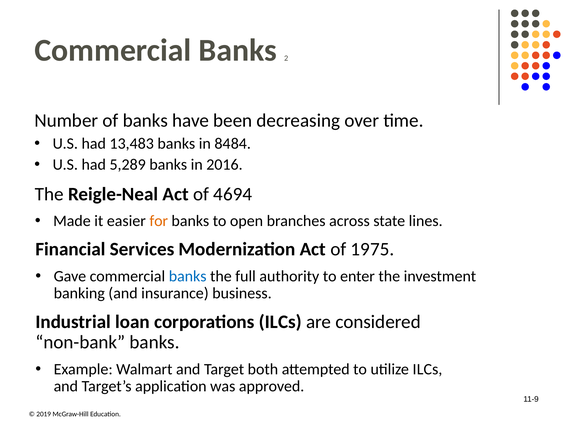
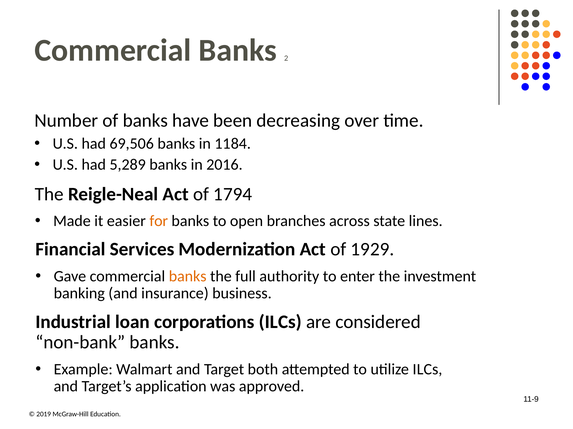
13,483: 13,483 -> 69,506 (132, 144)
in 84: 84 -> 11 (222, 144)
46: 46 -> 17 (223, 194)
75: 75 -> 29 (382, 250)
banks colour: blue -> orange (188, 277)
